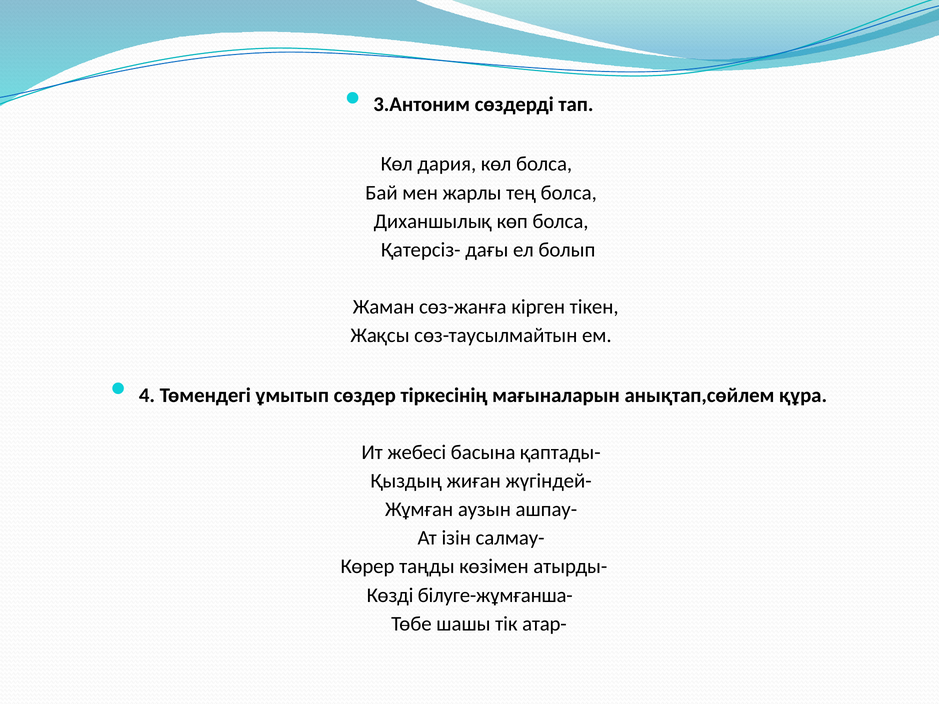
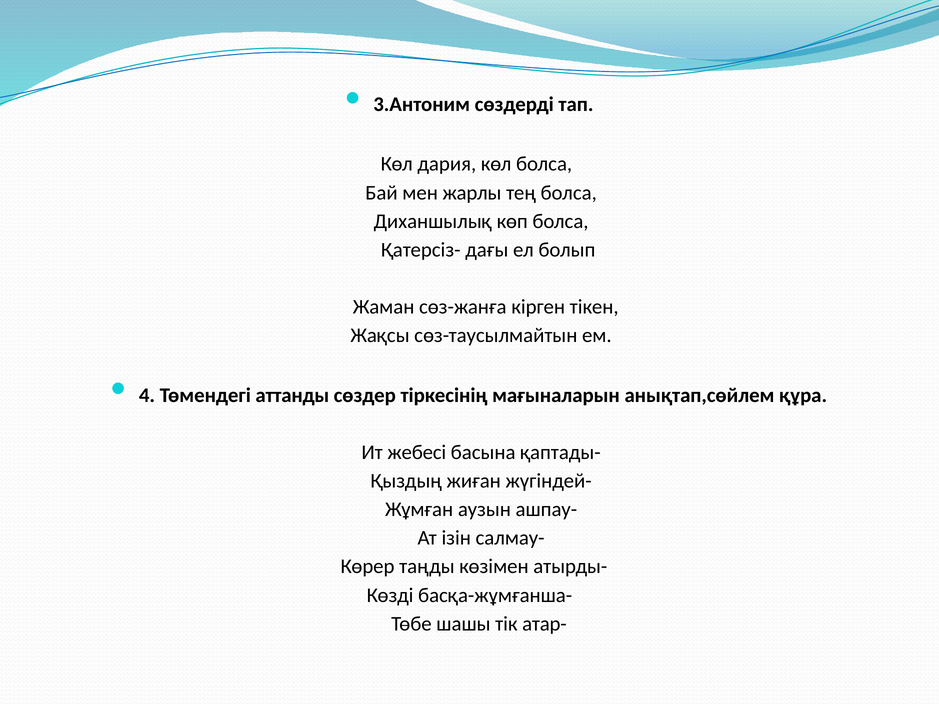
ұмытып: ұмытып -> аттанды (292, 395)
білуге-жұмғанша-: білуге-жұмғанша- -> басқа-жұмғанша- (495, 595)
